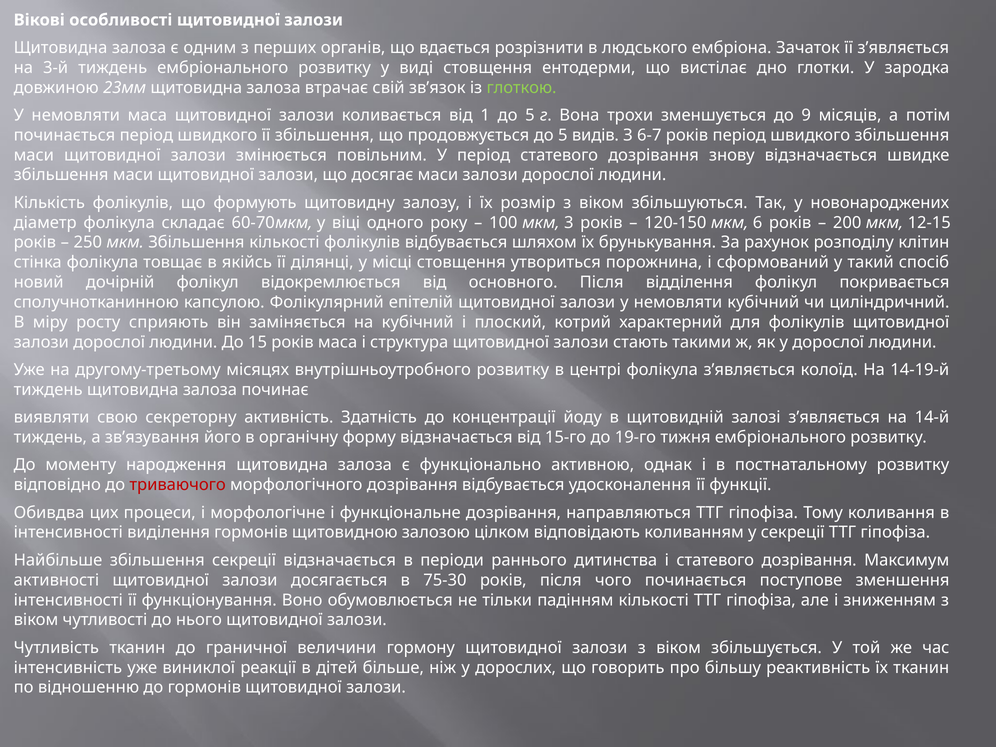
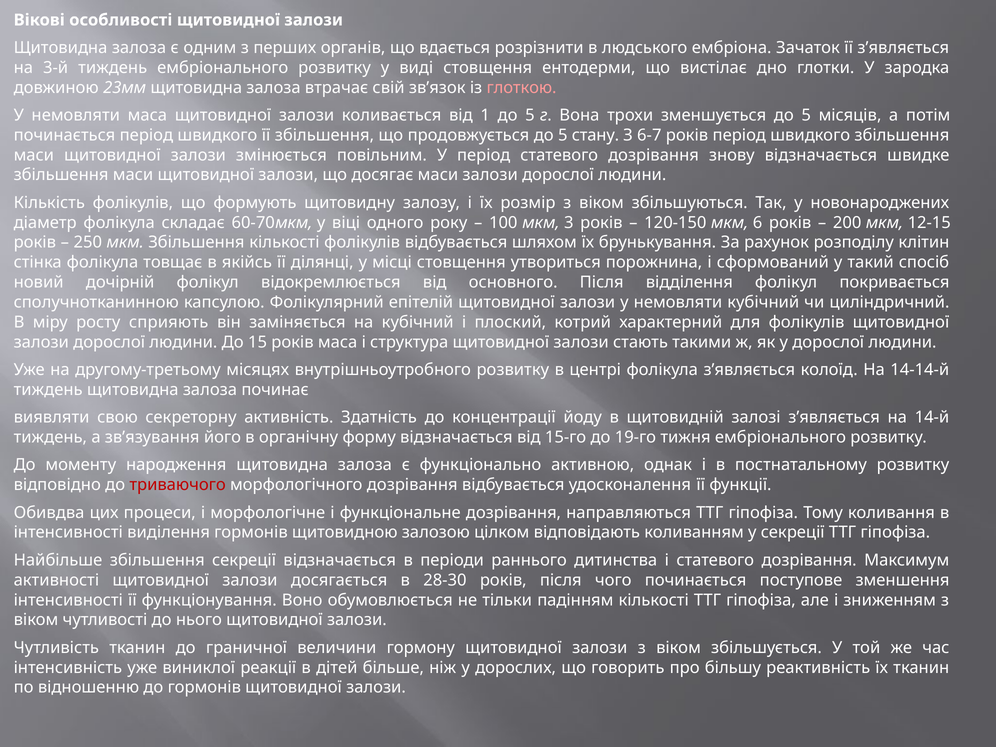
глоткою colour: light green -> pink (522, 88)
зменшується до 9: 9 -> 5 (806, 115)
видів: видів -> стану (595, 135)
14-19-й: 14-19-й -> 14-14-й (920, 370)
75-30: 75-30 -> 28-30 (445, 580)
